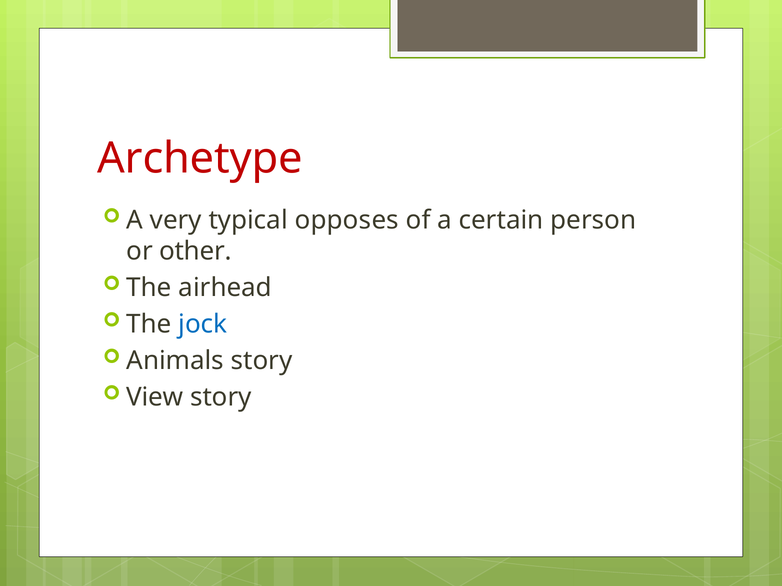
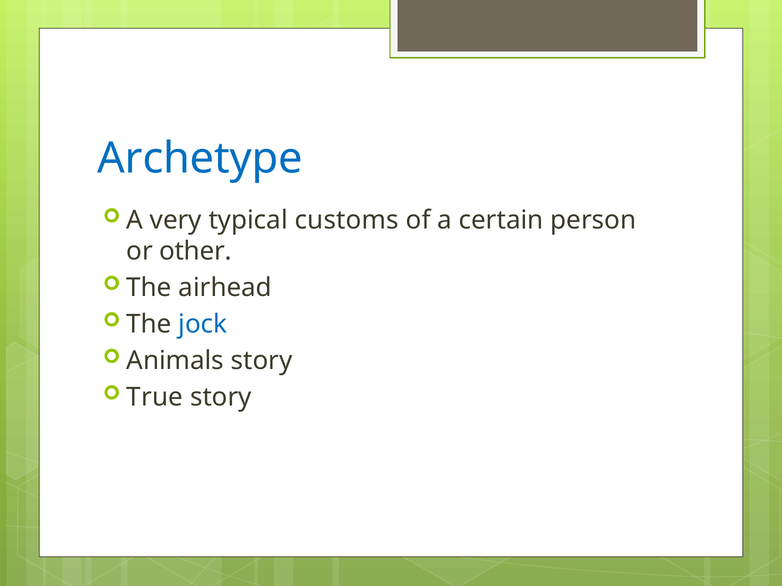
Archetype colour: red -> blue (200, 159)
opposes: opposes -> customs (347, 220)
View: View -> True (155, 397)
